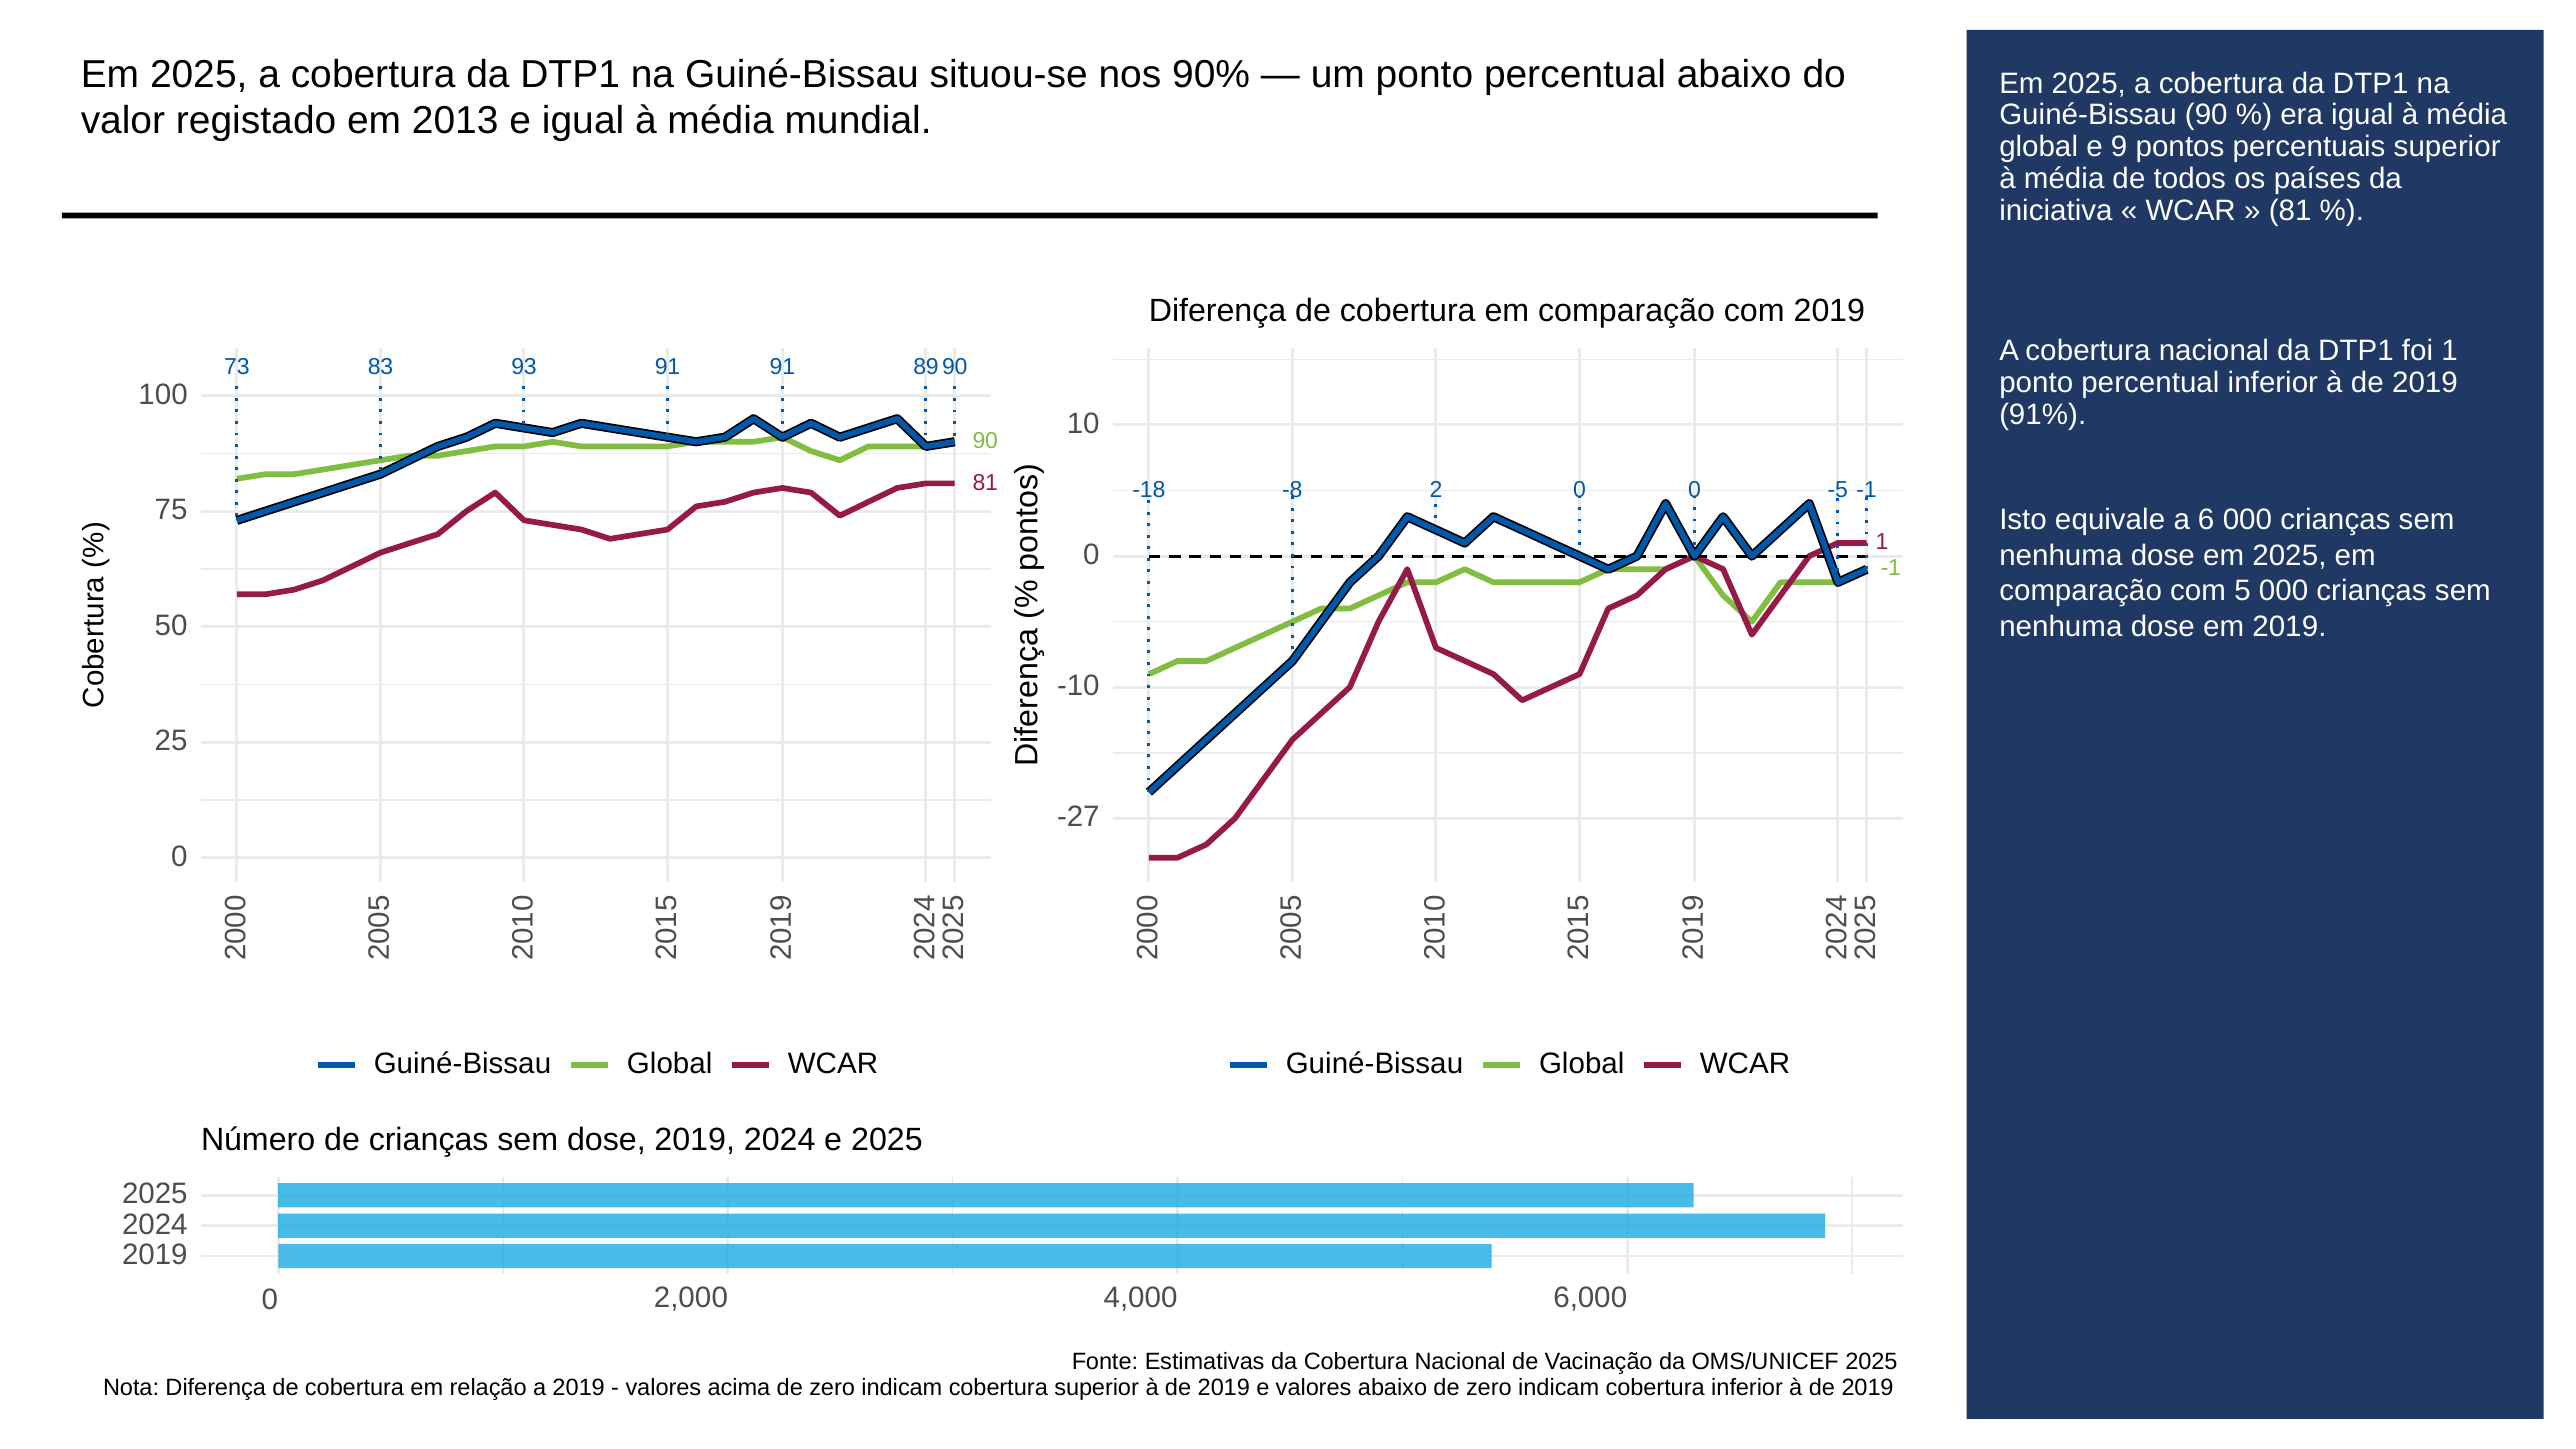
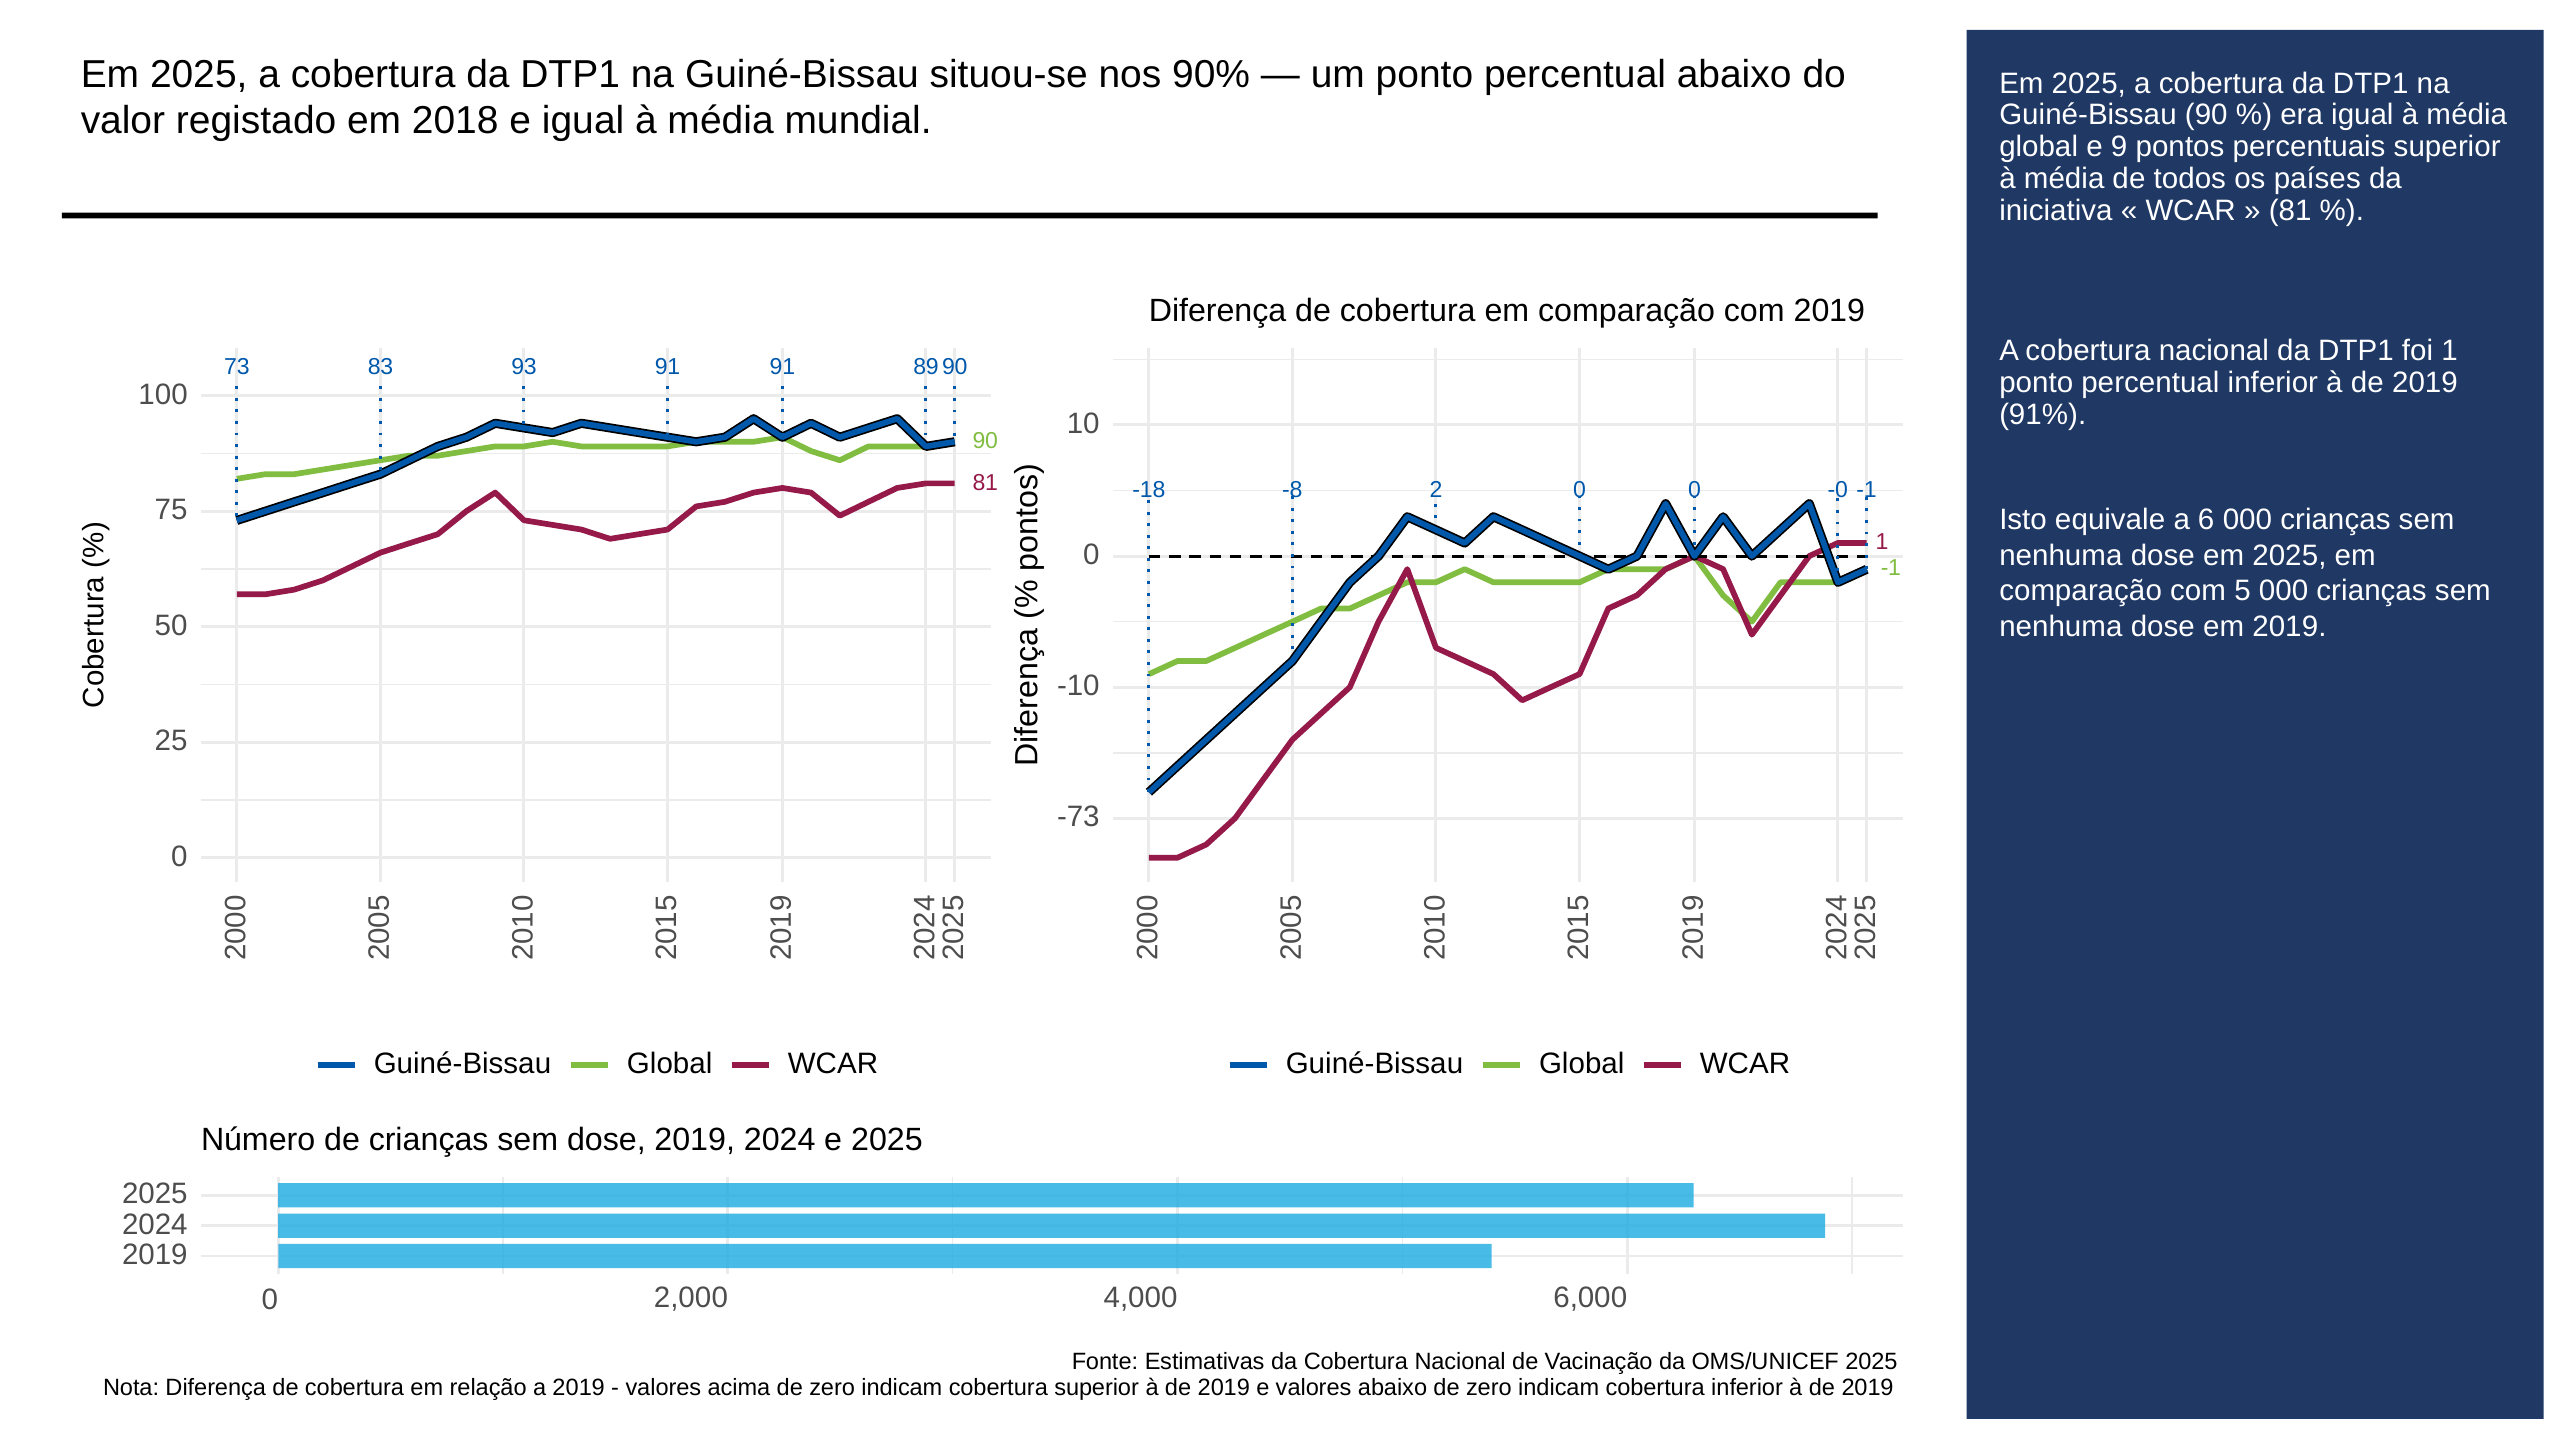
2013: 2013 -> 2018 (455, 121)
-5: -5 -> -0 (1838, 490)
-27: -27 -> -73 (1078, 817)
